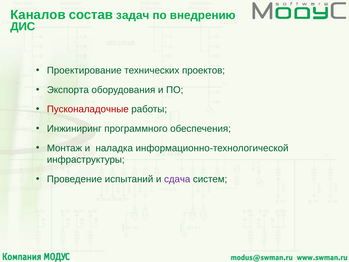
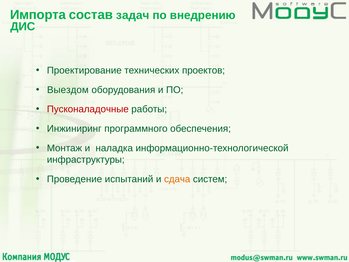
Каналов: Каналов -> Импорта (38, 15)
Экспорта: Экспорта -> Выездом (68, 90)
сдача colour: purple -> orange (177, 179)
